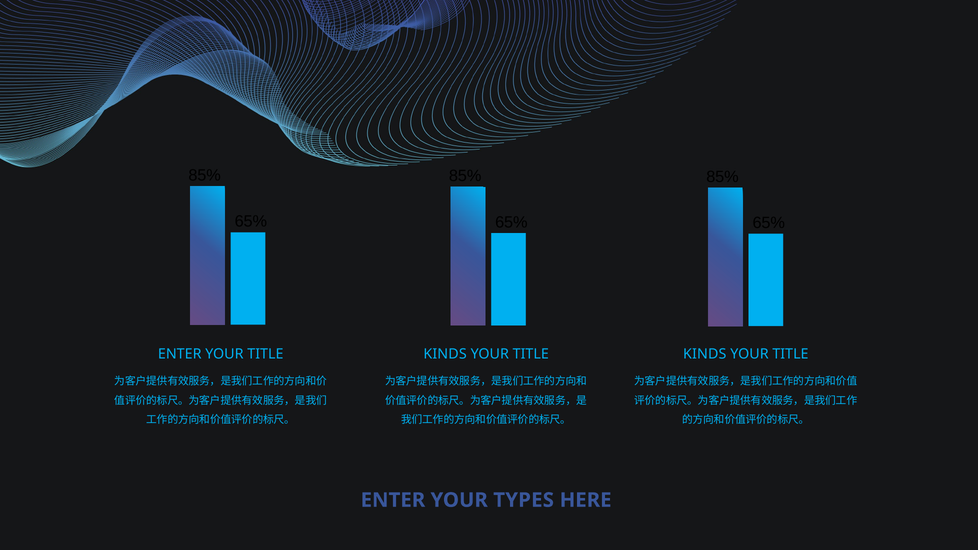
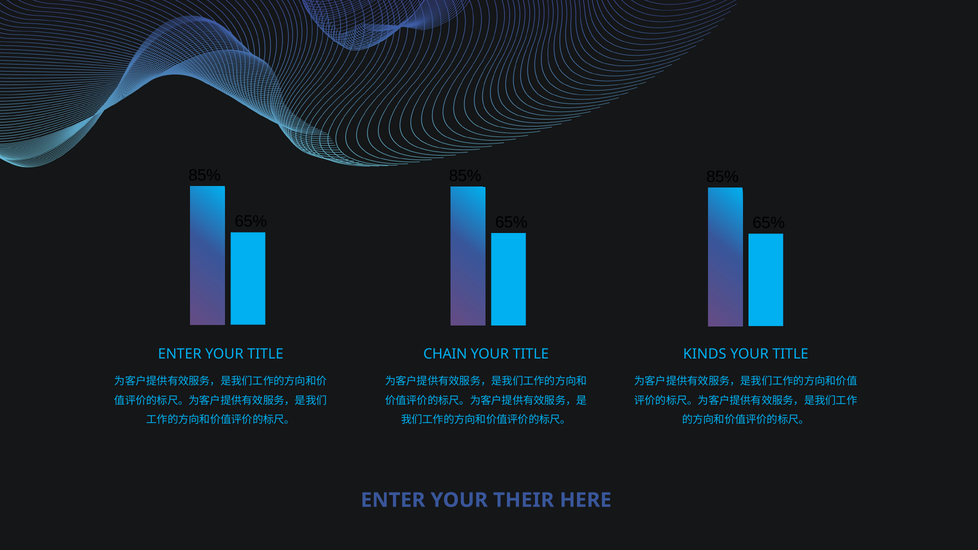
KINDS: KINDS -> CHAIN (445, 354)
TYPES: TYPES -> THEIR (524, 500)
